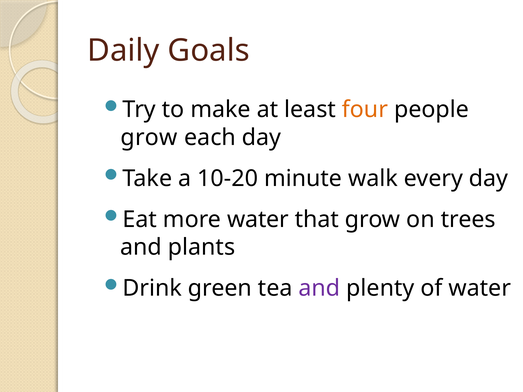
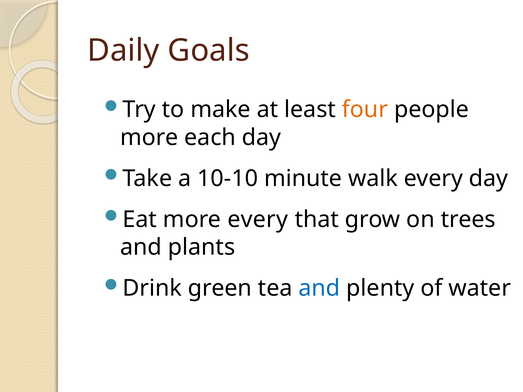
grow: grow -> more (149, 138)
10-20: 10-20 -> 10-10 (228, 179)
more water: water -> every (258, 220)
and colour: purple -> blue (319, 288)
